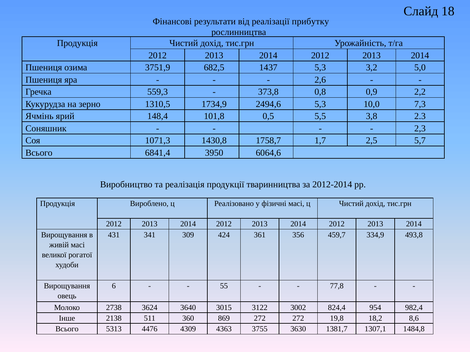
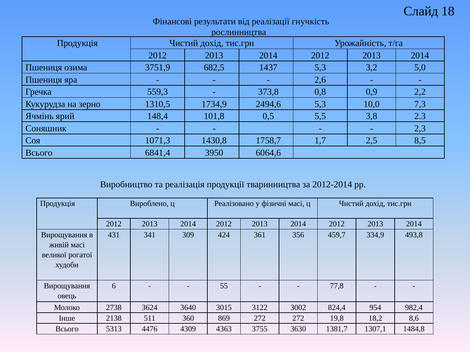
прибутку: прибутку -> гнучкість (310, 21)
5,7: 5,7 -> 8,5 (420, 141)
